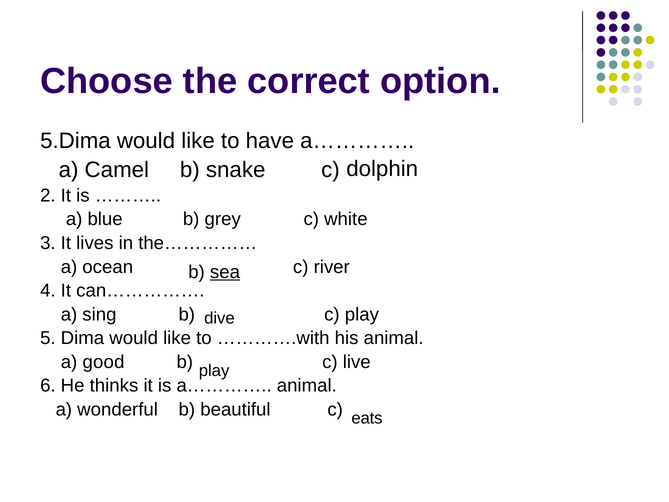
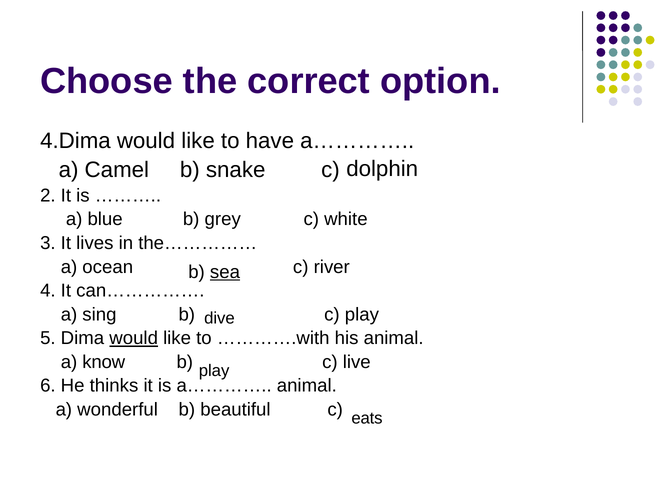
5.Dima: 5.Dima -> 4.Dima (75, 141)
would underline: none -> present (134, 338)
good: good -> know (104, 362)
